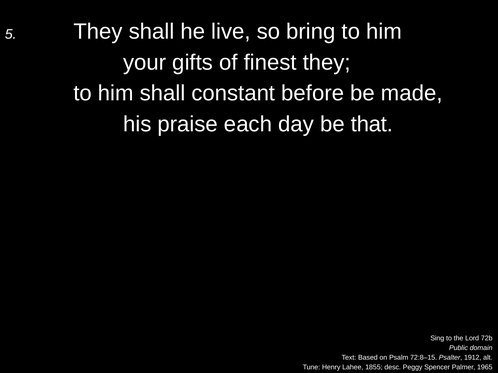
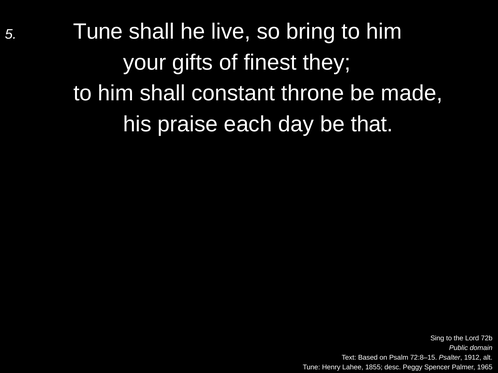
5 They: They -> Tune (98, 31)
before: before -> throne (313, 93)
